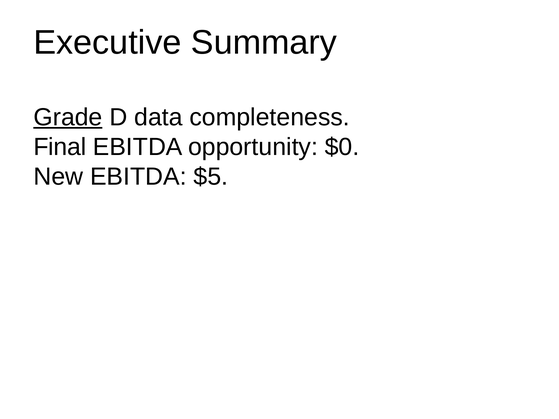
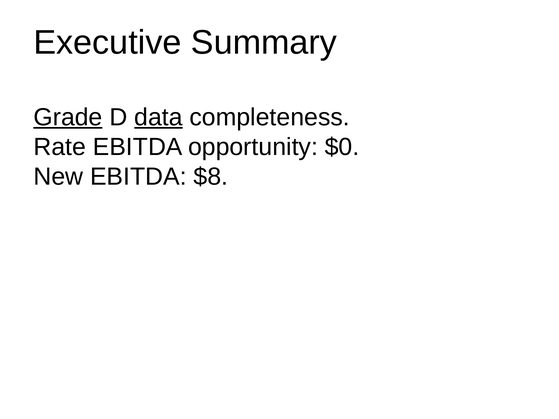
data underline: none -> present (158, 117)
Final: Final -> Rate (60, 147)
$5: $5 -> $8 (211, 177)
